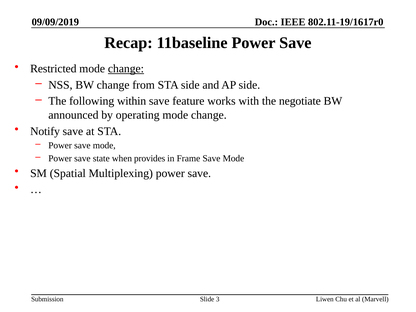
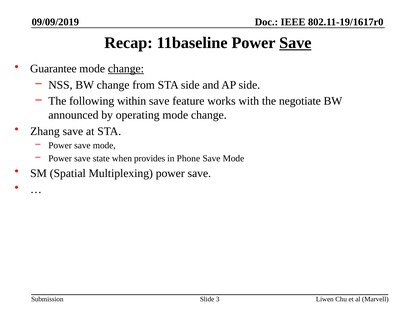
Save underline: none -> present (295, 43)
Restricted: Restricted -> Guarantee (53, 69)
Notify: Notify -> Zhang (45, 131)
Frame: Frame -> Phone (188, 158)
